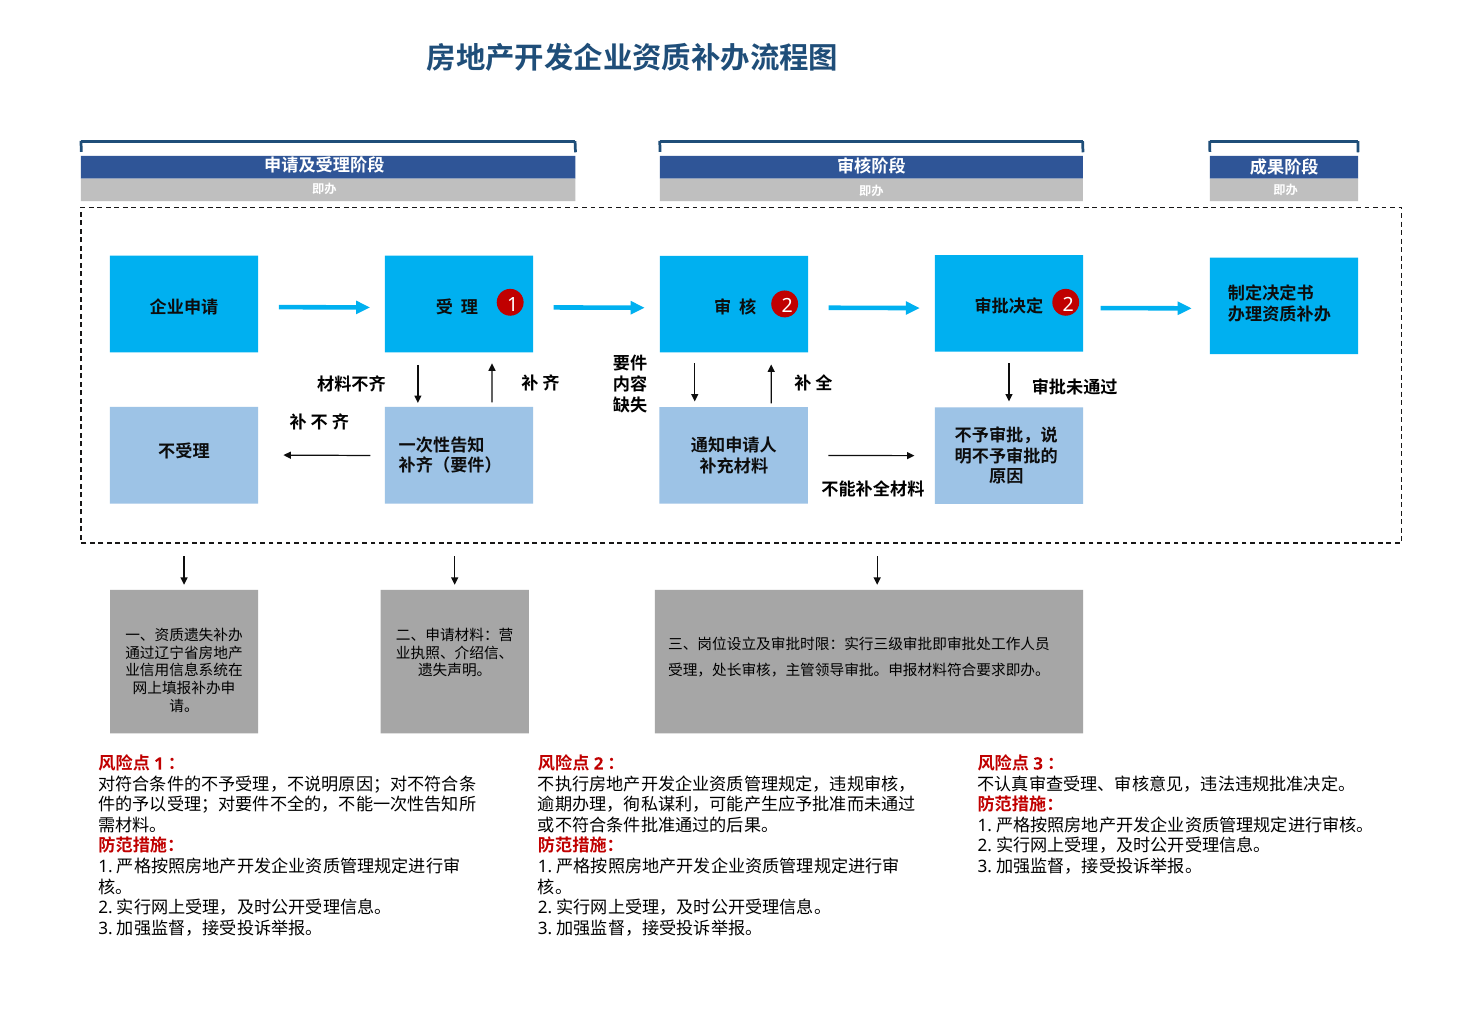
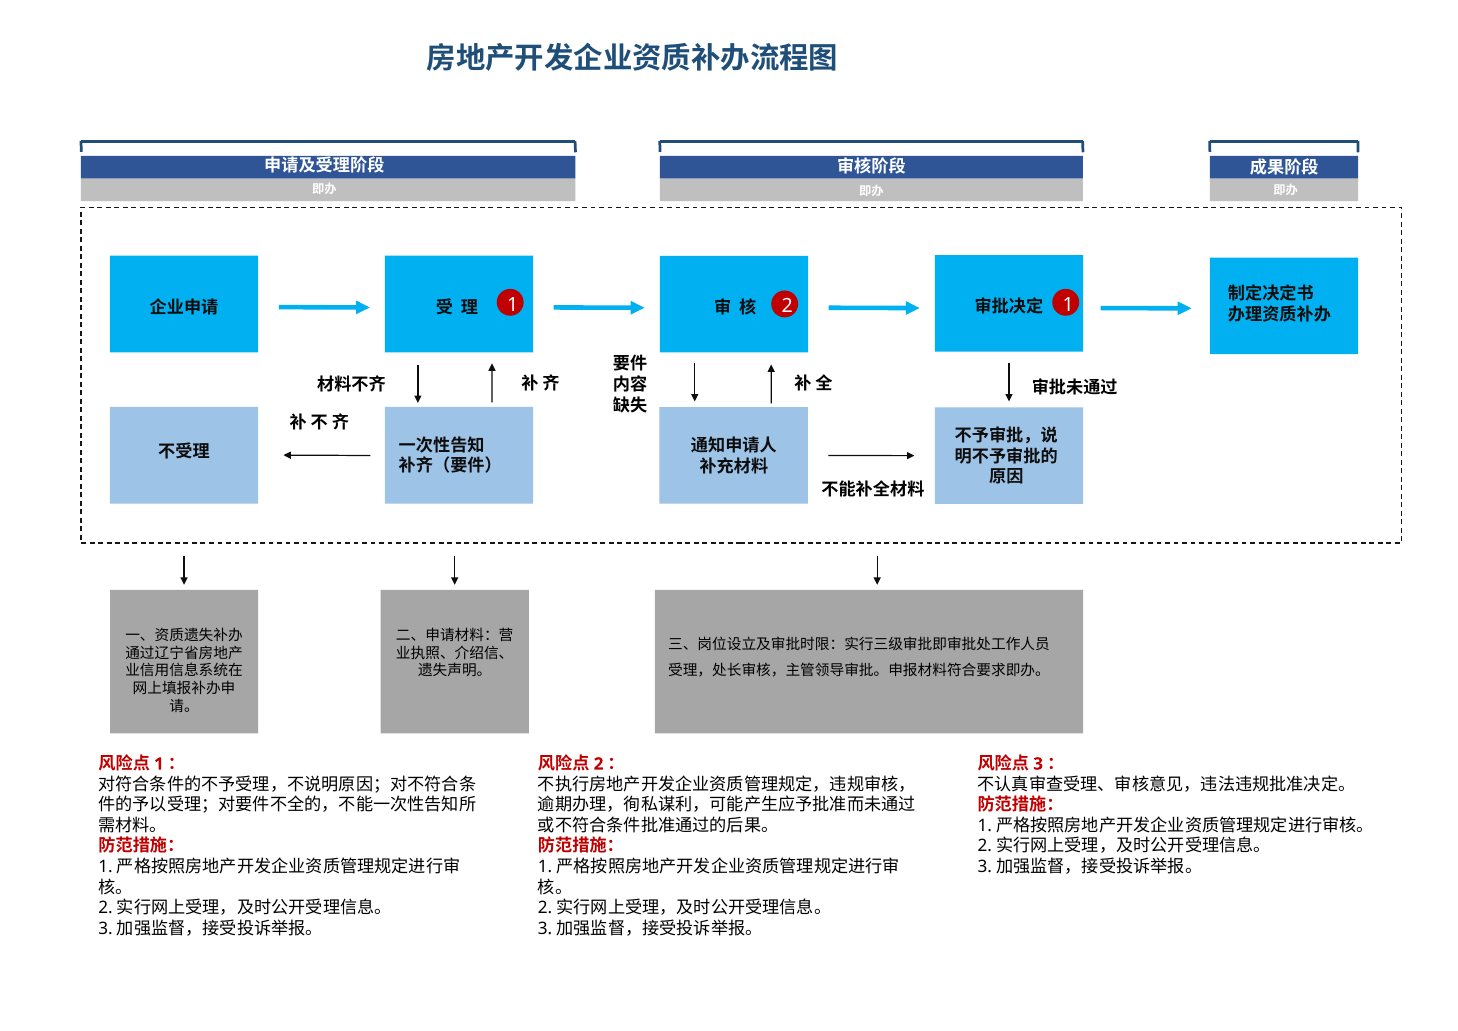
2 2: 2 -> 1 (1068, 305)
